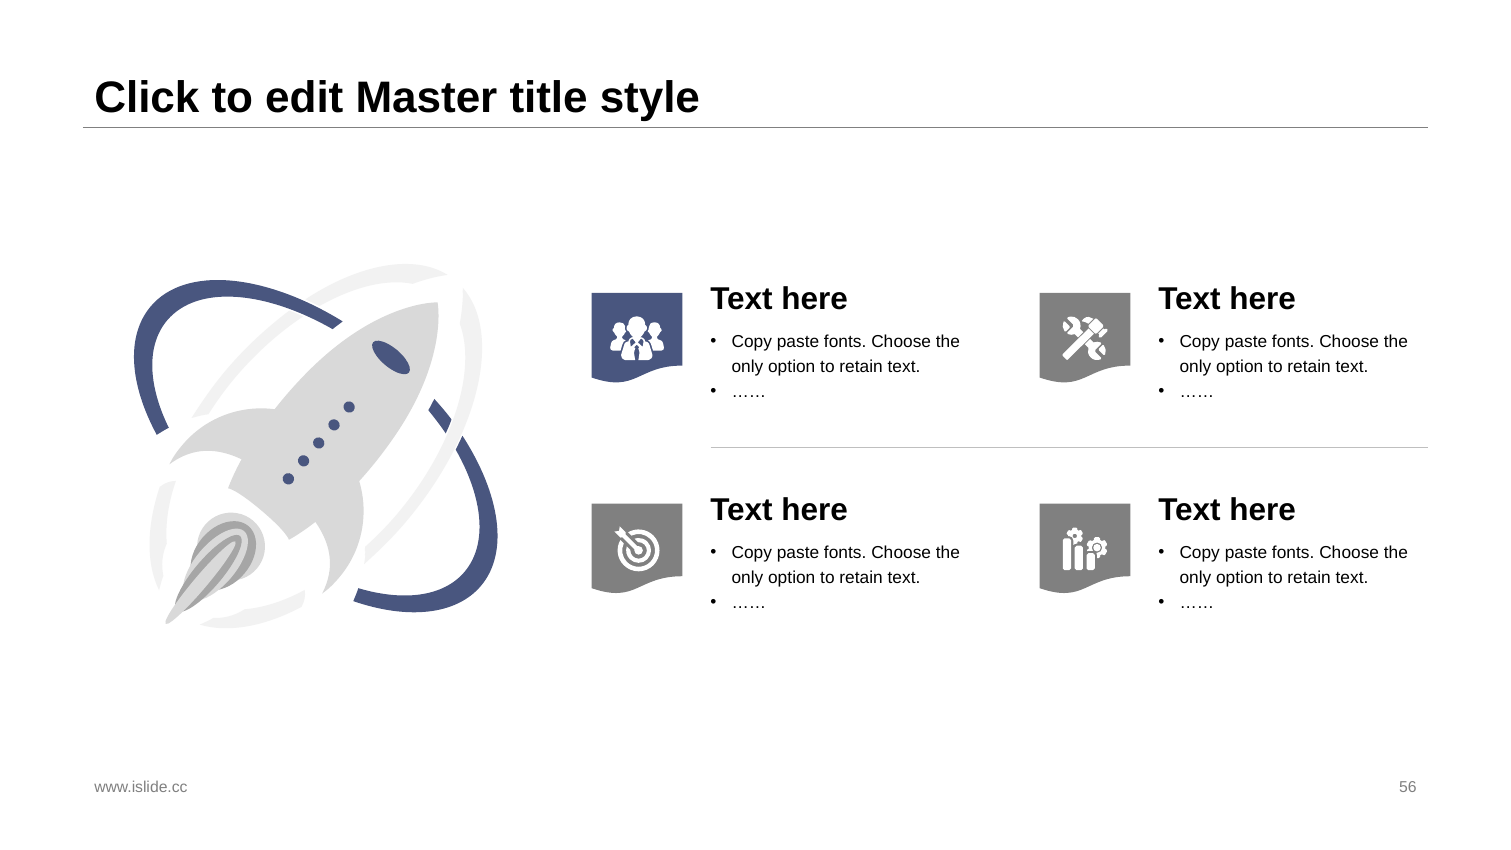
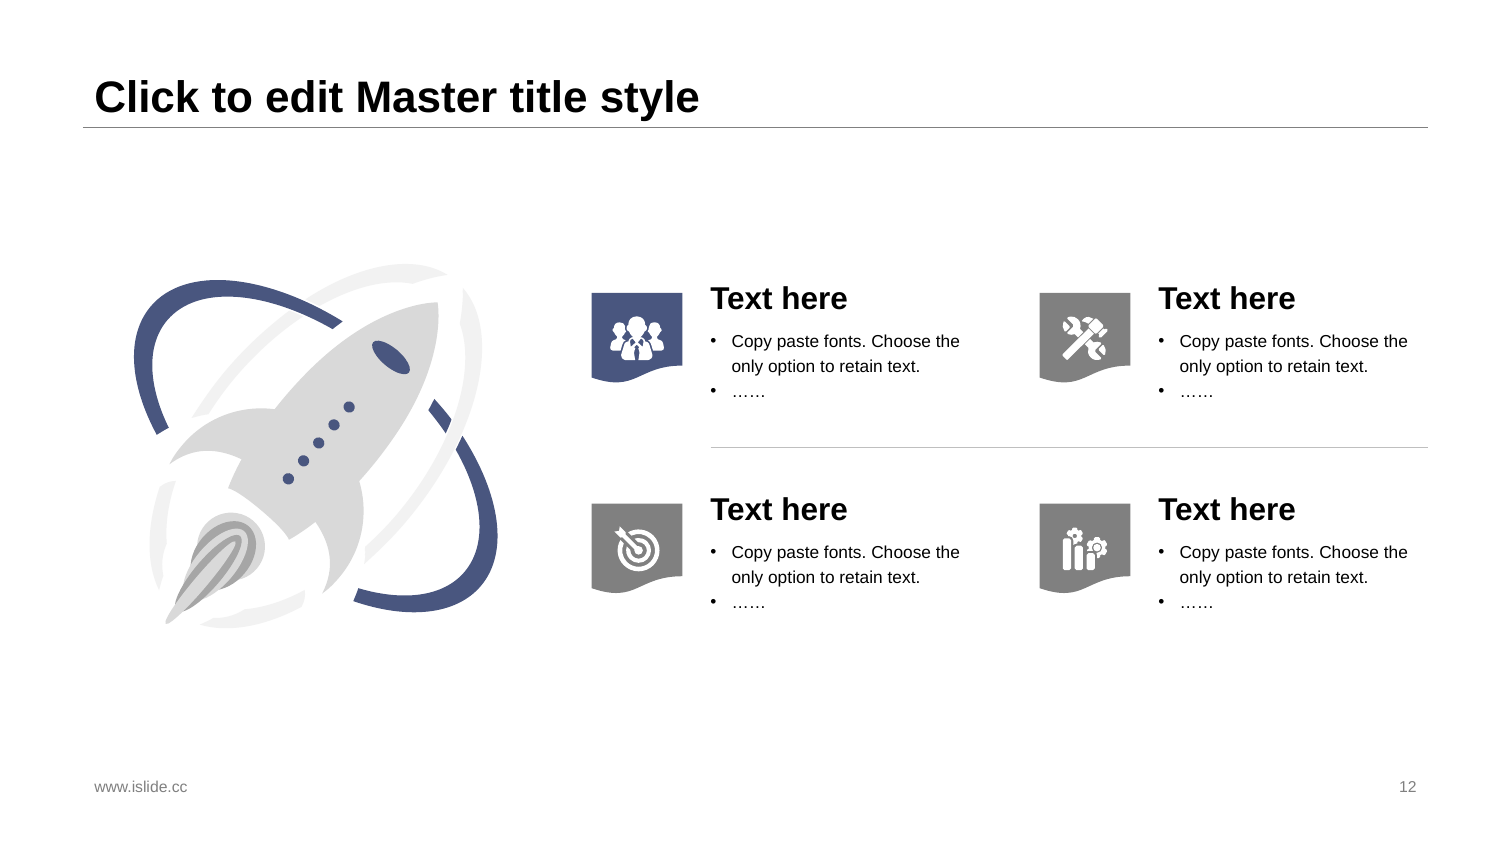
56: 56 -> 12 (1408, 787)
